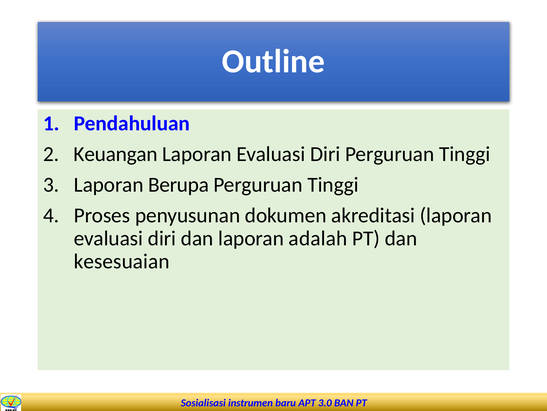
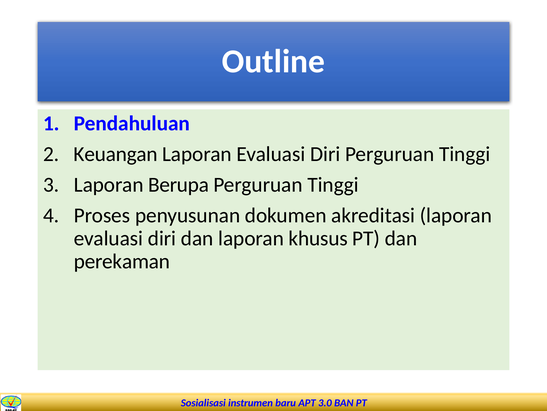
adalah: adalah -> khusus (318, 238)
kesesuaian: kesesuaian -> perekaman (122, 261)
